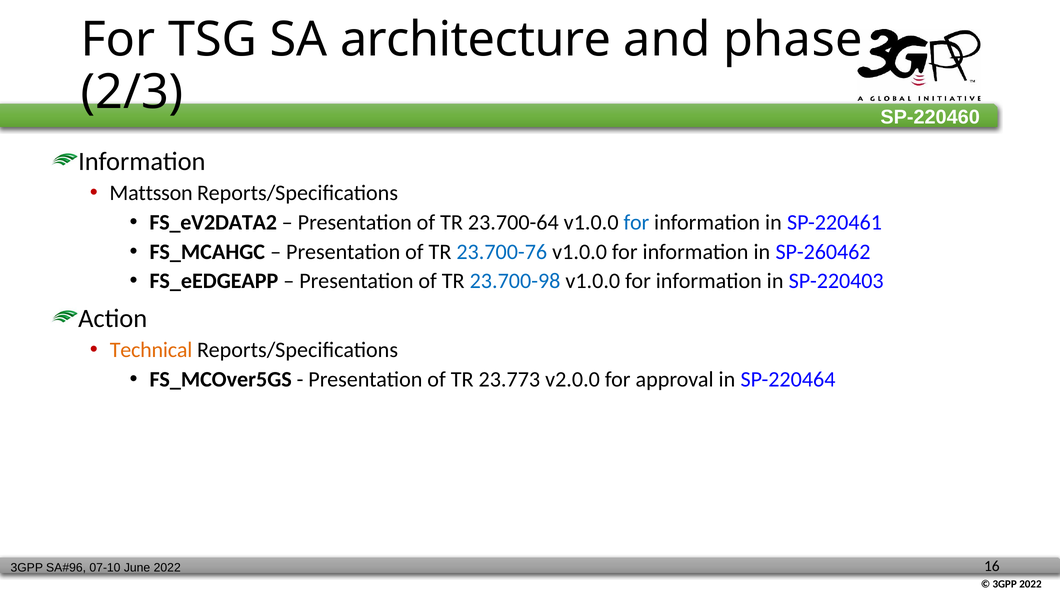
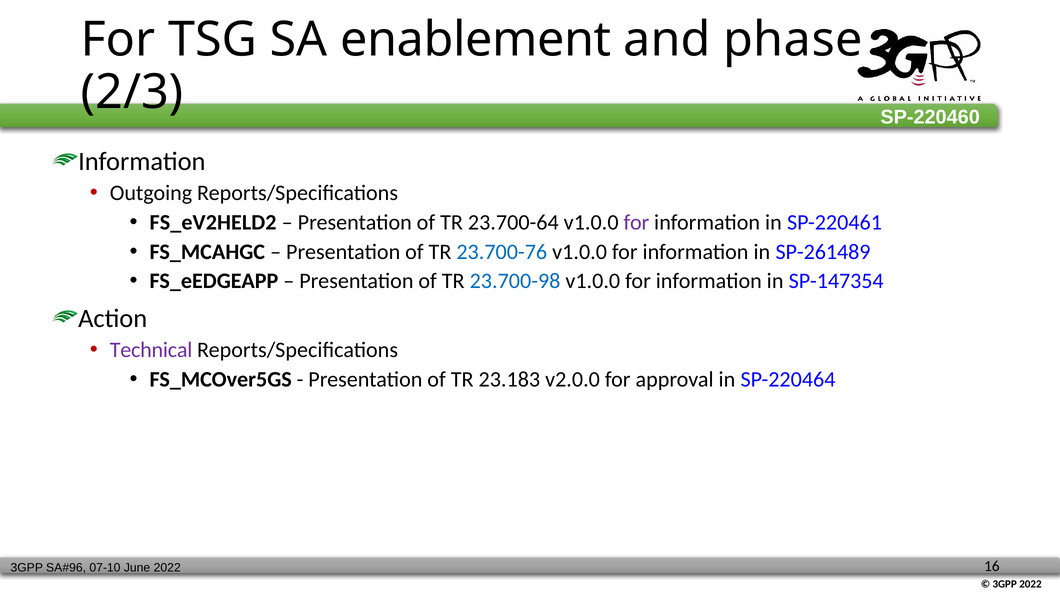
architecture: architecture -> enablement (476, 40)
Mattsson: Mattsson -> Outgoing (151, 193)
FS_eV2DATA2: FS_eV2DATA2 -> FS_eV2HELD2 (213, 222)
for colour: blue -> purple (636, 222)
SP-260462: SP-260462 -> SP-261489 (823, 252)
SP-220403: SP-220403 -> SP-147354 (836, 281)
Technical colour: orange -> purple (151, 350)
23.773: 23.773 -> 23.183 (509, 380)
